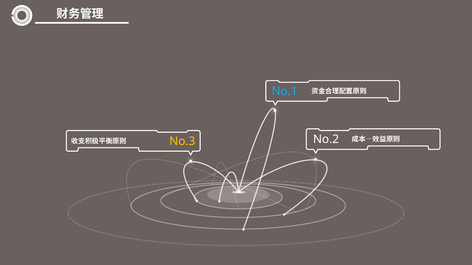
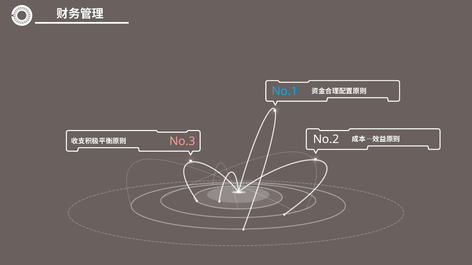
No.3 colour: yellow -> pink (182, 141)
